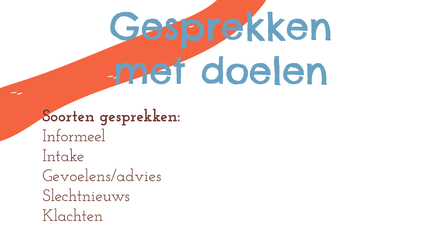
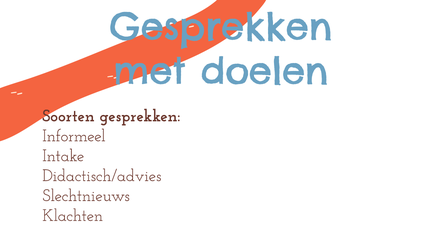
Gevoelens/advies: Gevoelens/advies -> Didactisch/advies (102, 175)
